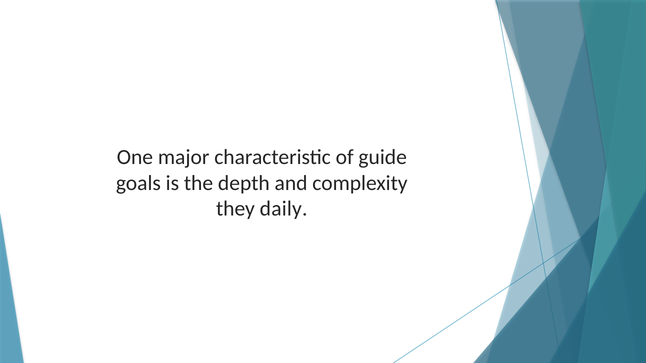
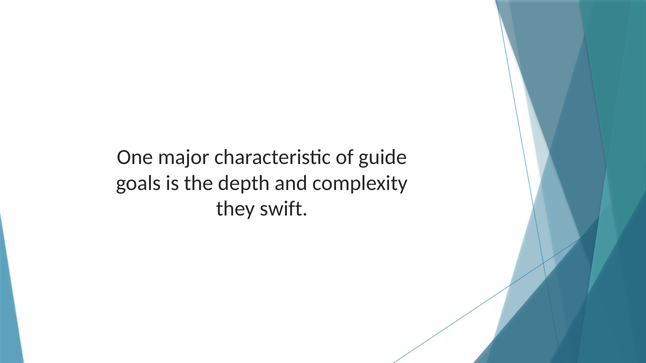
daily: daily -> swift (284, 209)
